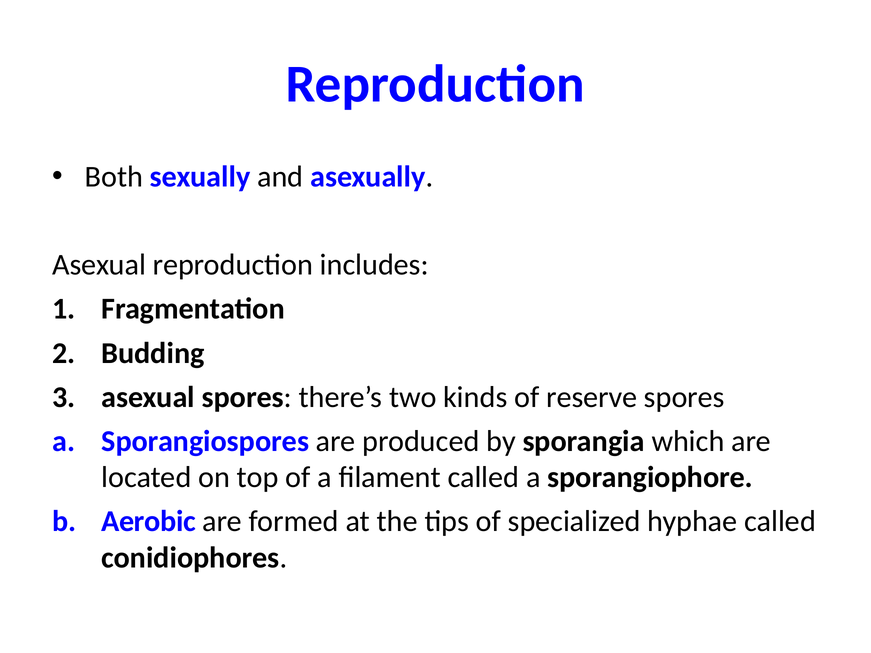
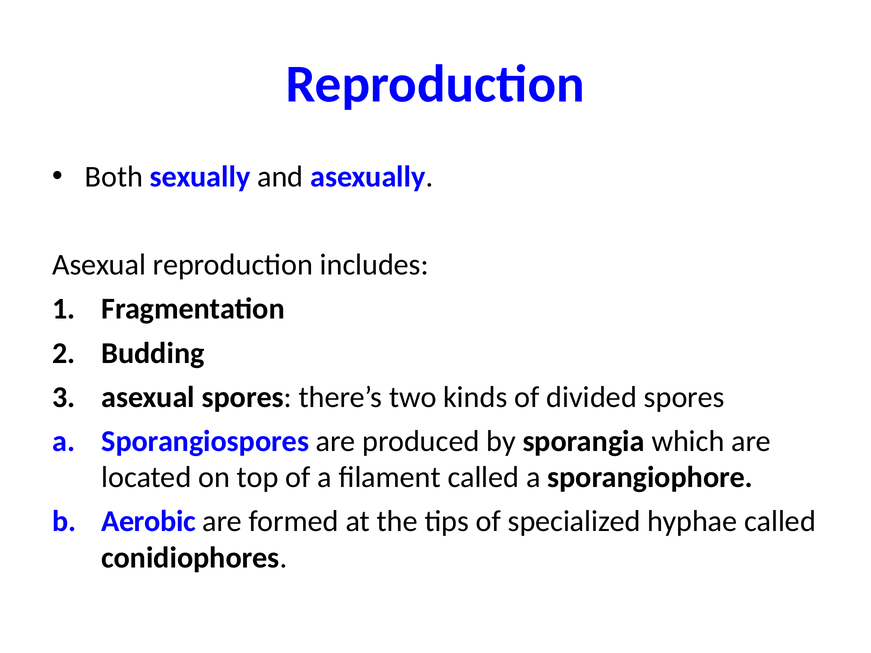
reserve: reserve -> divided (592, 397)
